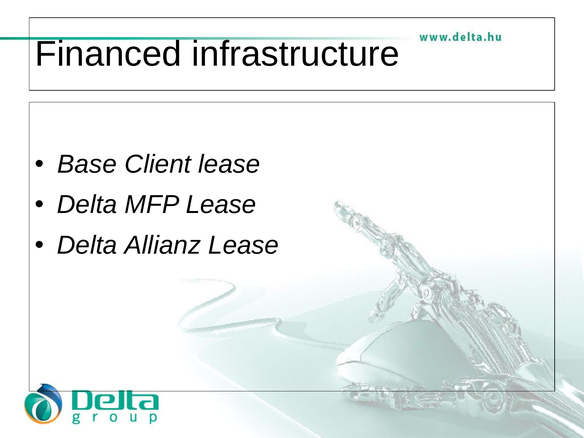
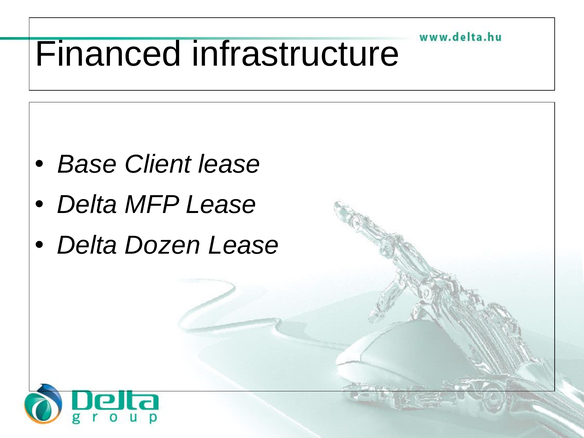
Allianz: Allianz -> Dozen (163, 245)
